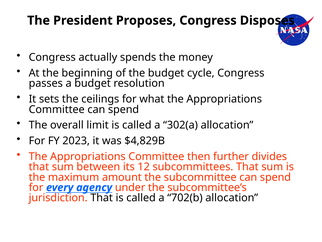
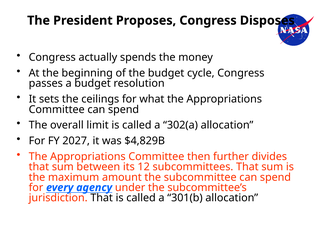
2023: 2023 -> 2027 (76, 141)
702(b: 702(b -> 301(b (185, 197)
